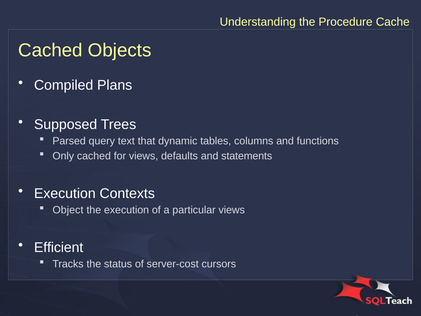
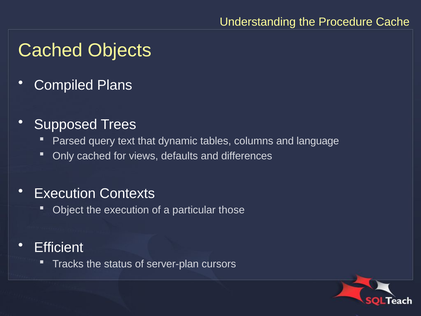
functions: functions -> language (318, 141)
statements: statements -> differences (247, 156)
particular views: views -> those (232, 210)
server-cost: server-cost -> server-plan (173, 264)
